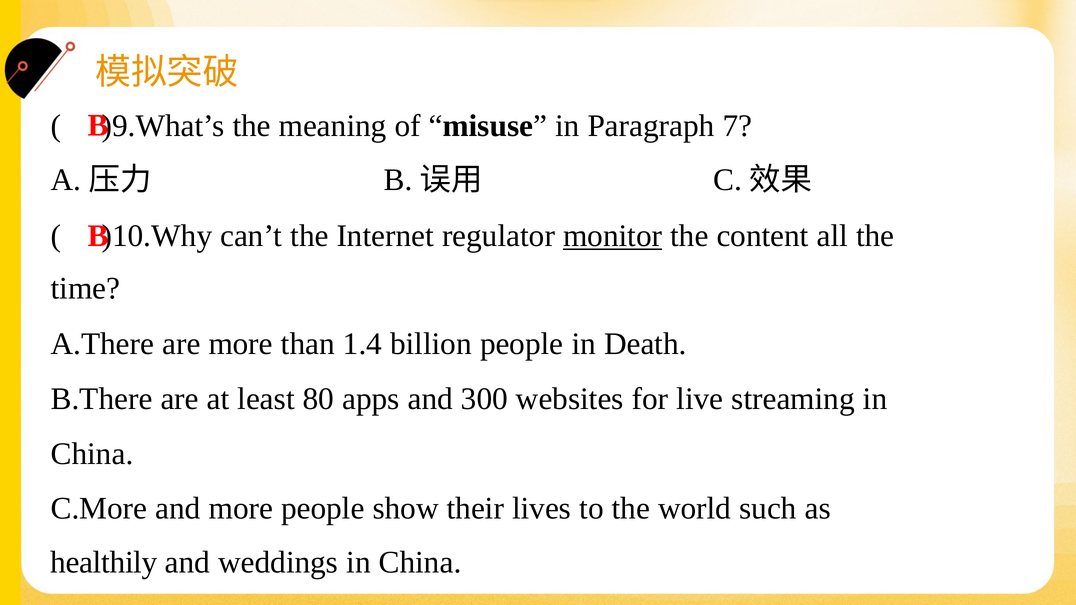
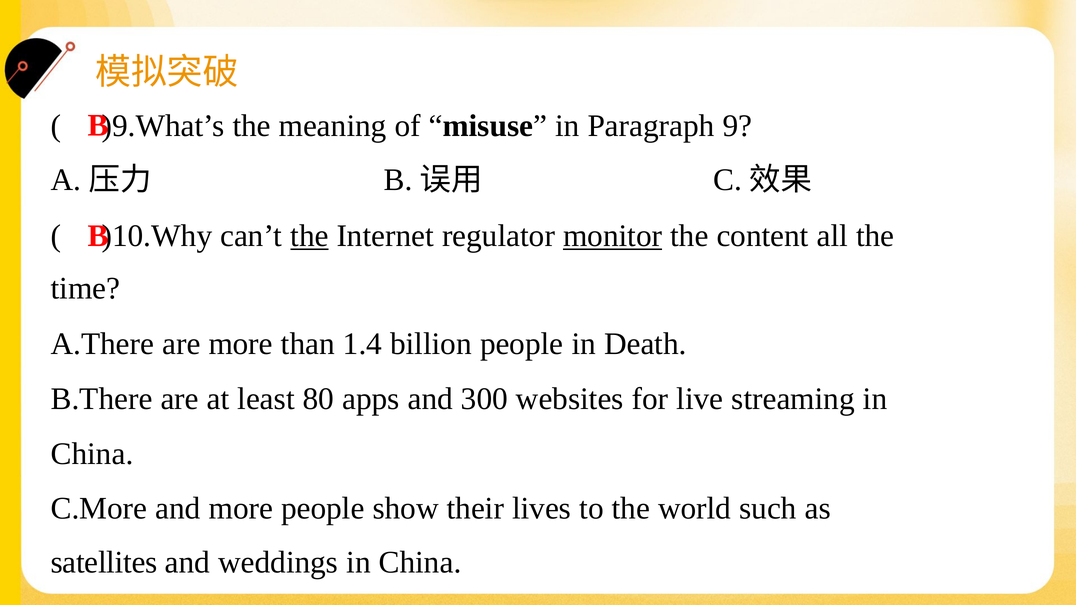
7: 7 -> 9 (737, 126)
the underline: none -> present (309, 236)
healthily: healthily -> satellites (104, 563)
